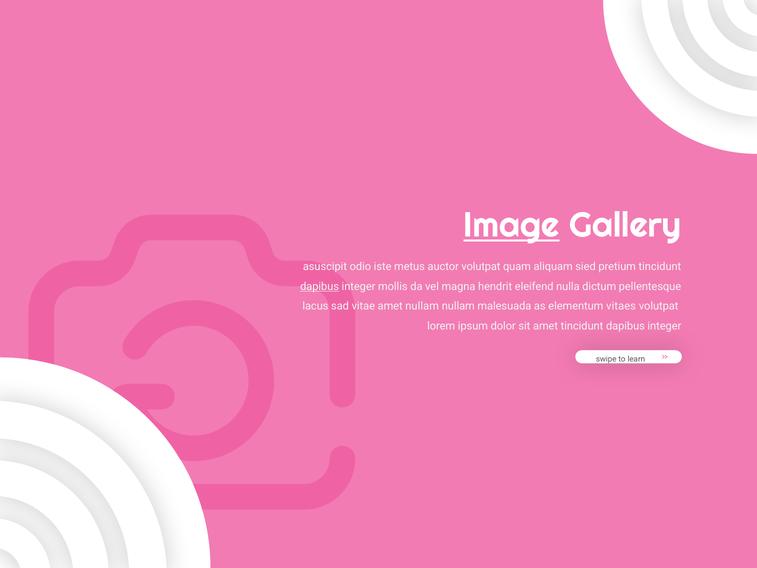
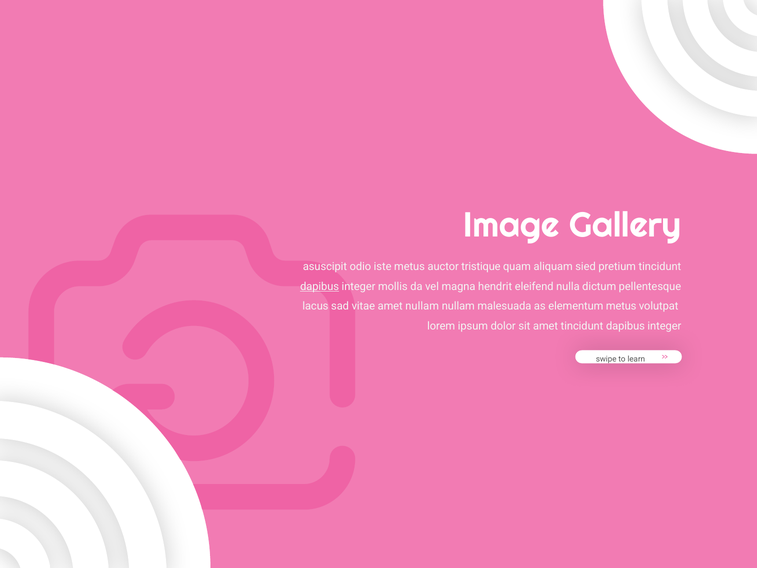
Image underline: present -> none (511, 225)
auctor volutpat: volutpat -> tristique (481, 266)
elementum vitaes: vitaes -> metus (621, 306)
